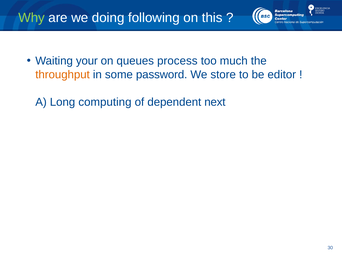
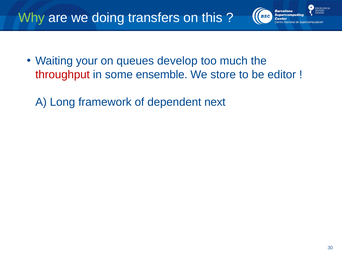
following: following -> transfers (154, 18)
process: process -> develop (177, 61)
throughput colour: orange -> red (63, 74)
password: password -> ensemble (162, 74)
computing: computing -> framework (105, 102)
